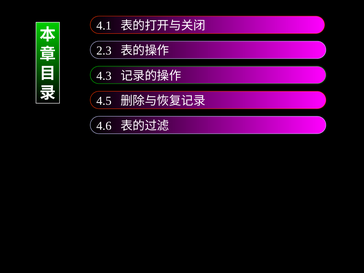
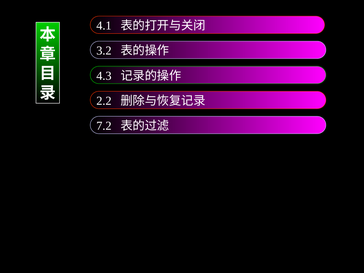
2.3: 2.3 -> 3.2 (104, 51)
4.5: 4.5 -> 2.2 (104, 101)
4.6: 4.6 -> 7.2 (104, 126)
